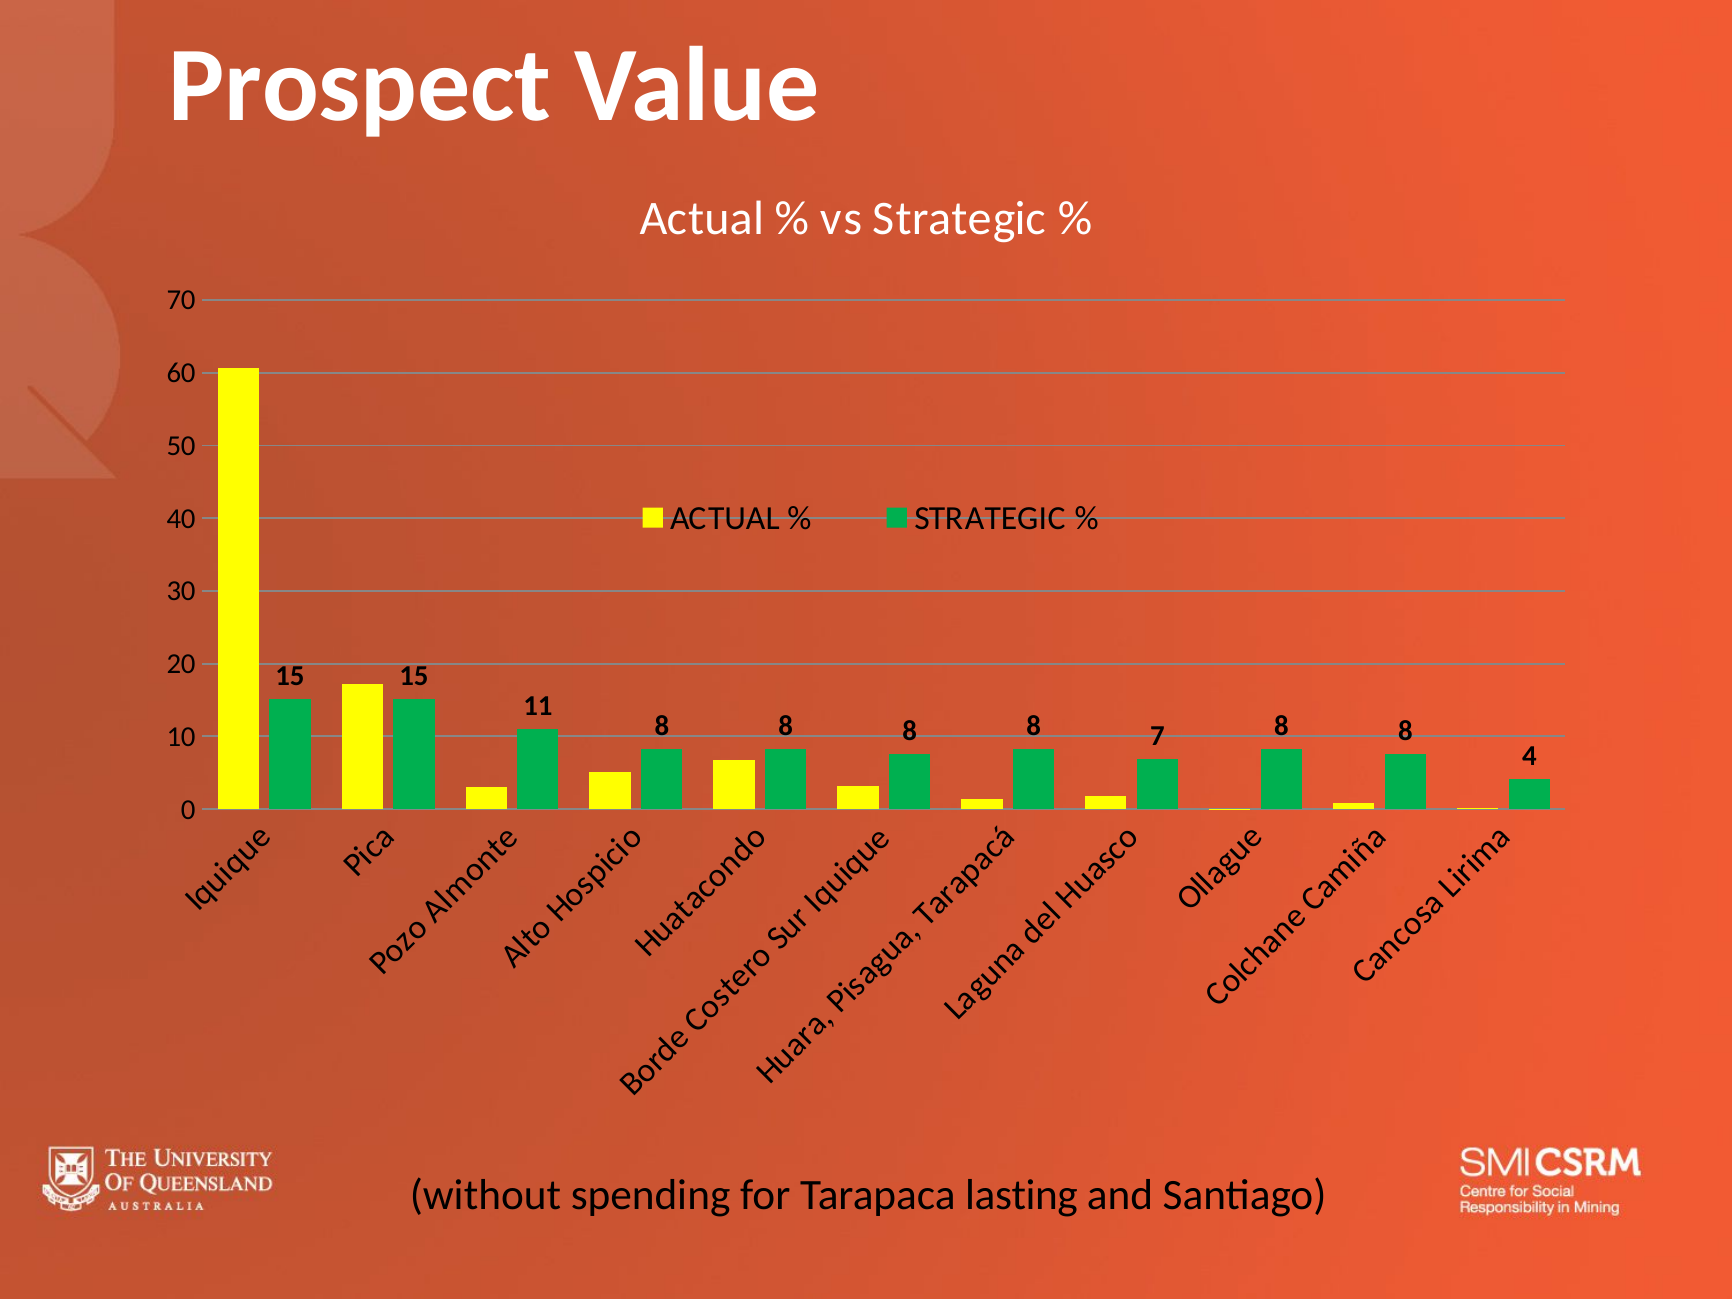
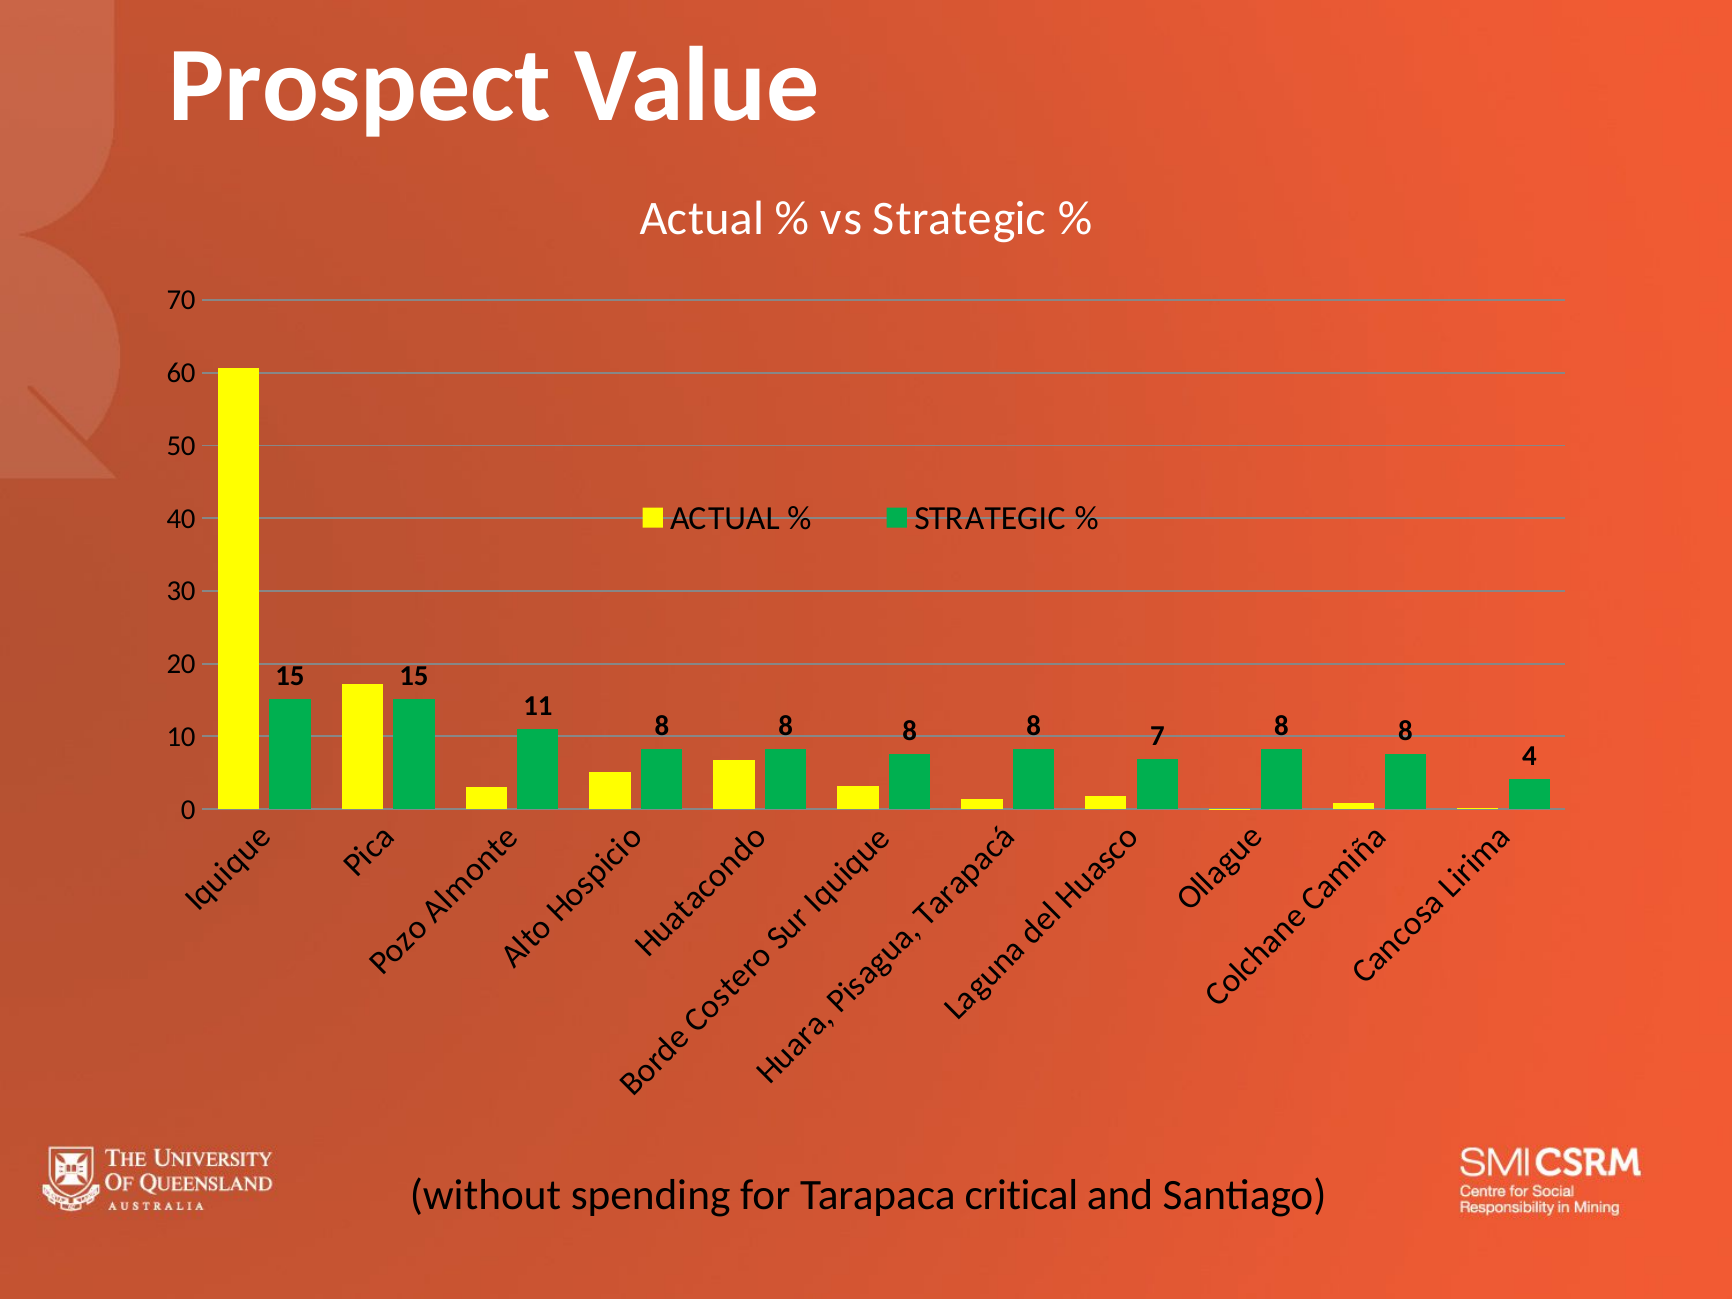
lasting: lasting -> critical (1021, 1196)
